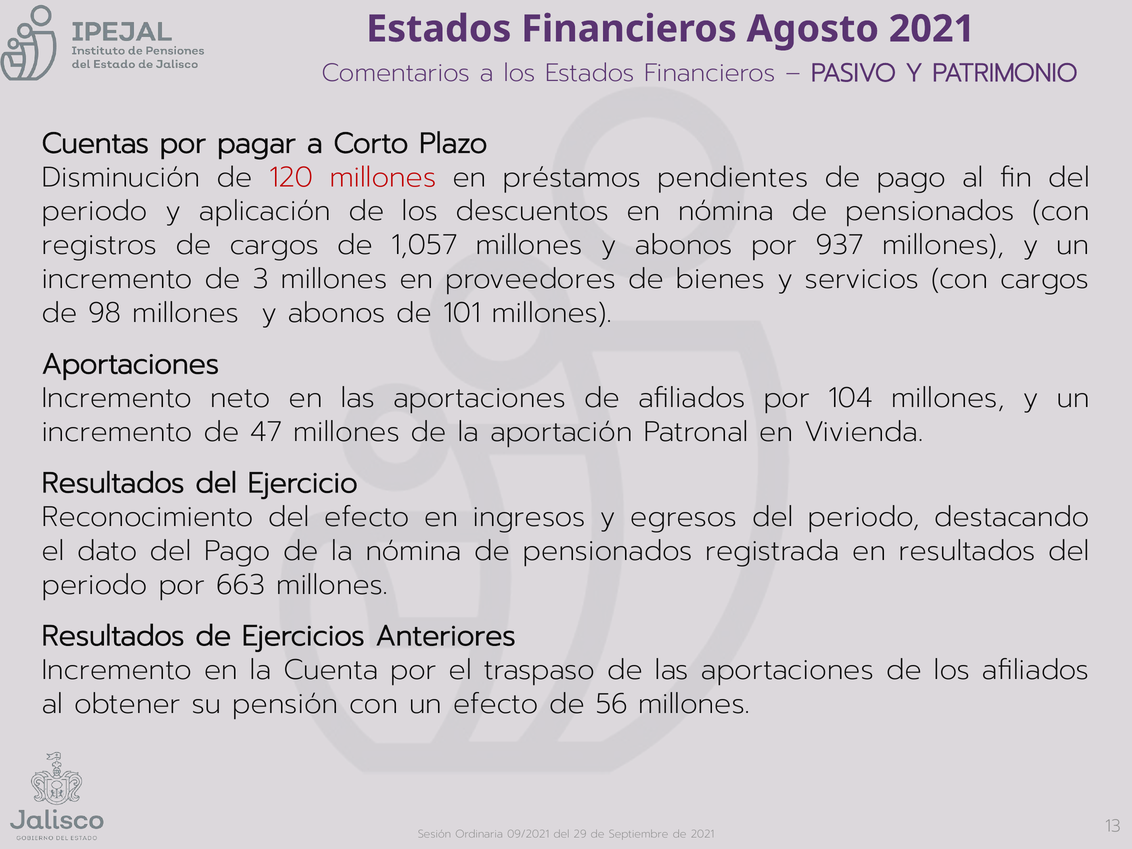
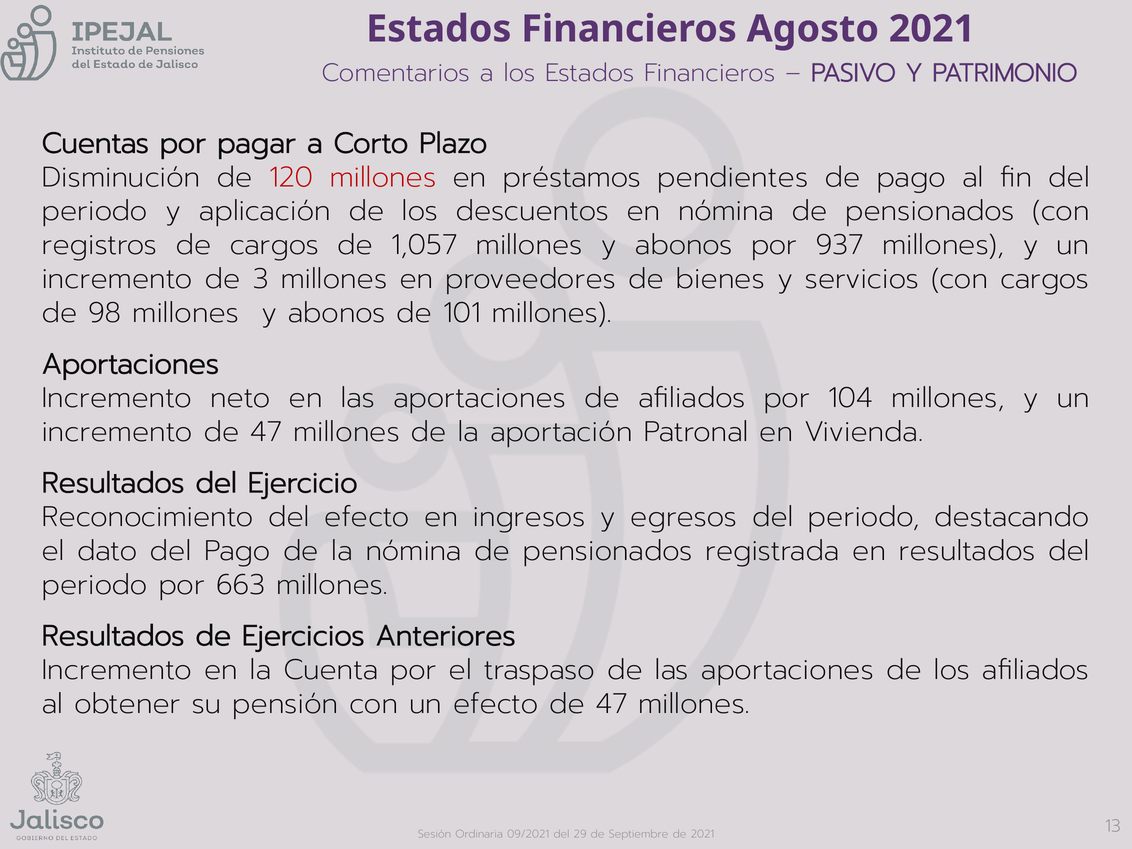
efecto de 56: 56 -> 47 (612, 704)
